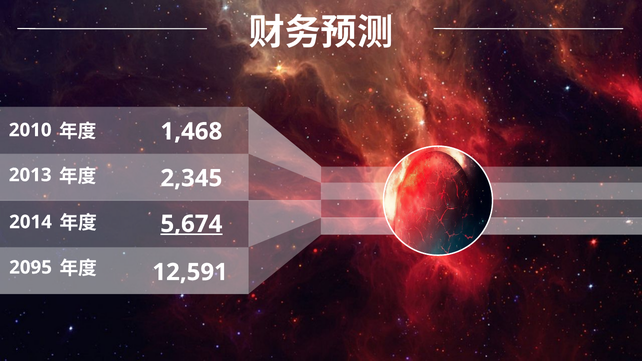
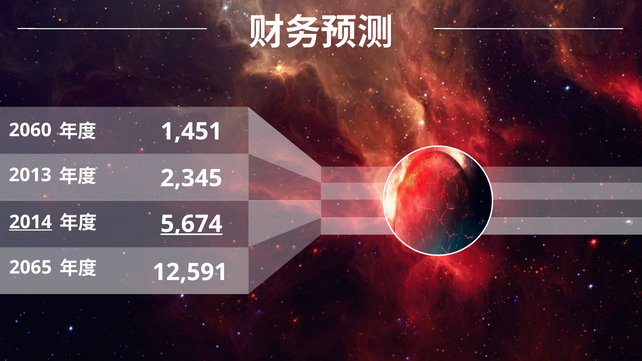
2010: 2010 -> 2060 (30, 130)
1,468: 1,468 -> 1,451 (191, 131)
2014 underline: none -> present (31, 222)
2095: 2095 -> 2065 (31, 268)
